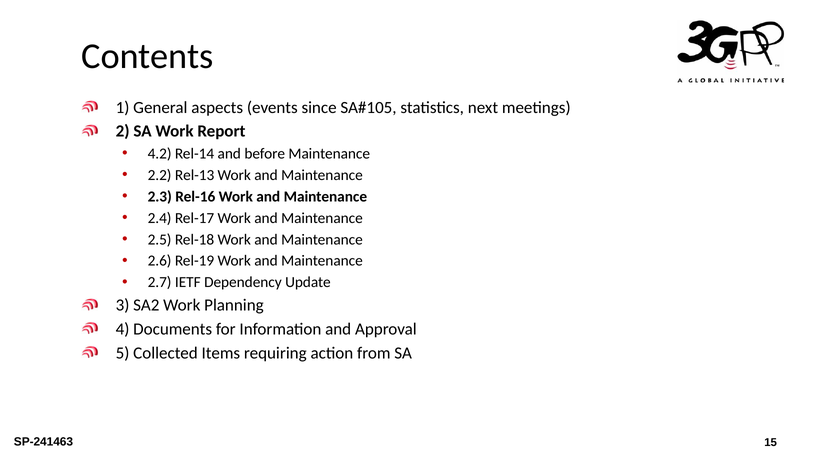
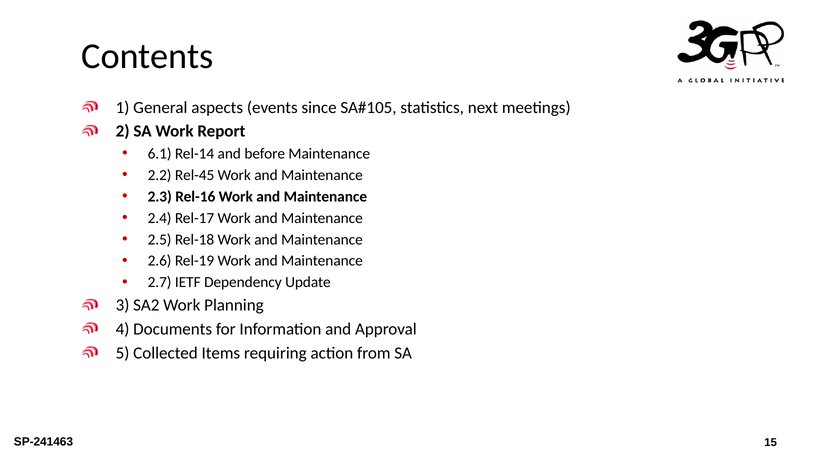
4.2: 4.2 -> 6.1 (160, 154)
Rel-13: Rel-13 -> Rel-45 (195, 175)
